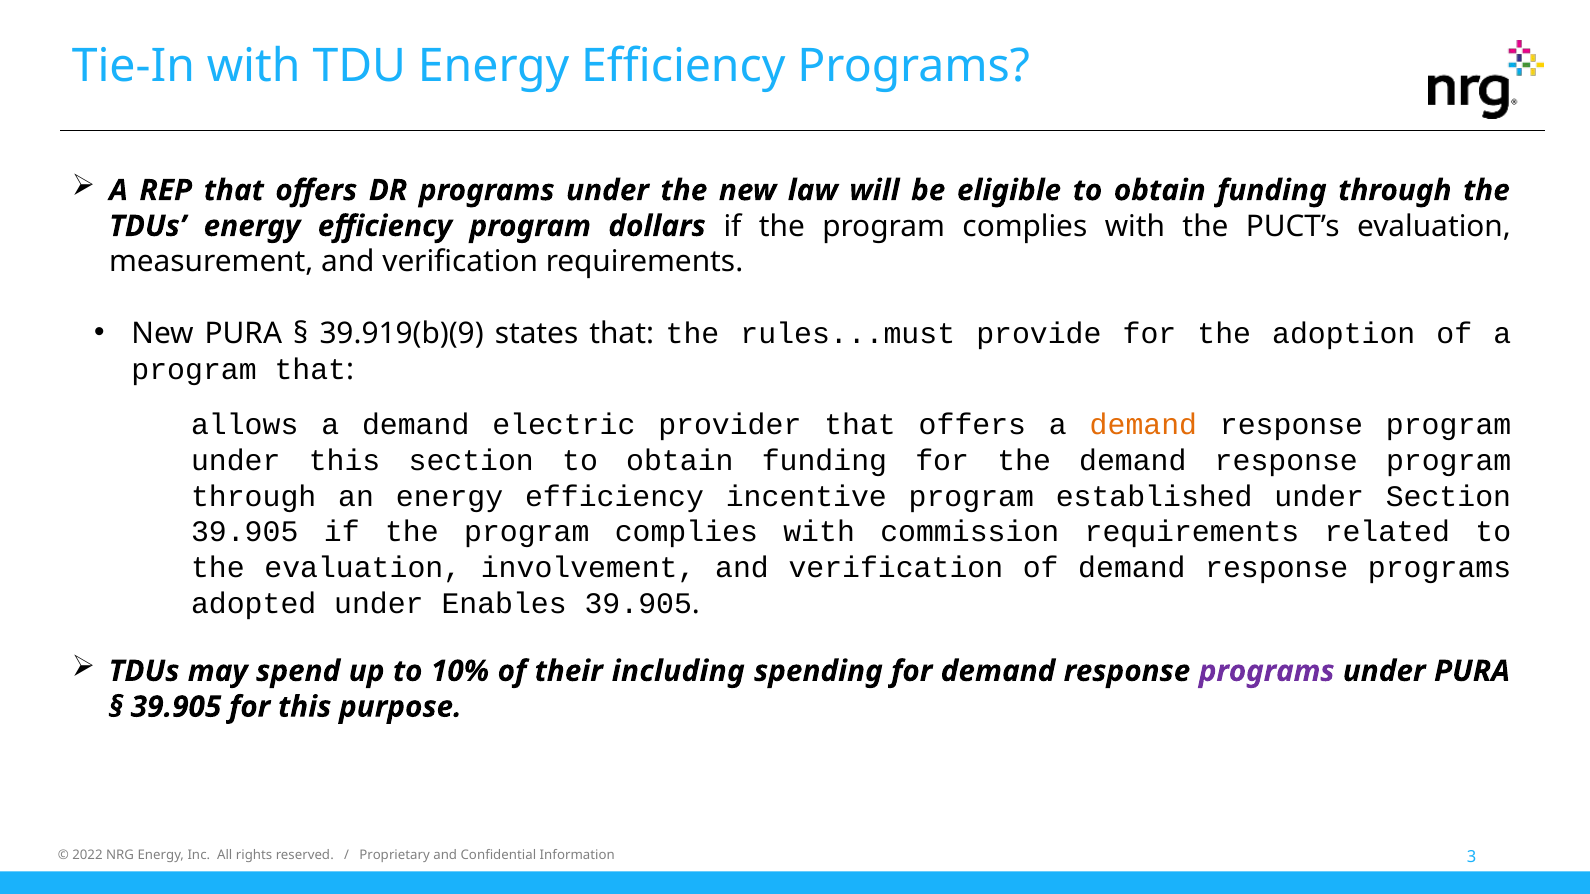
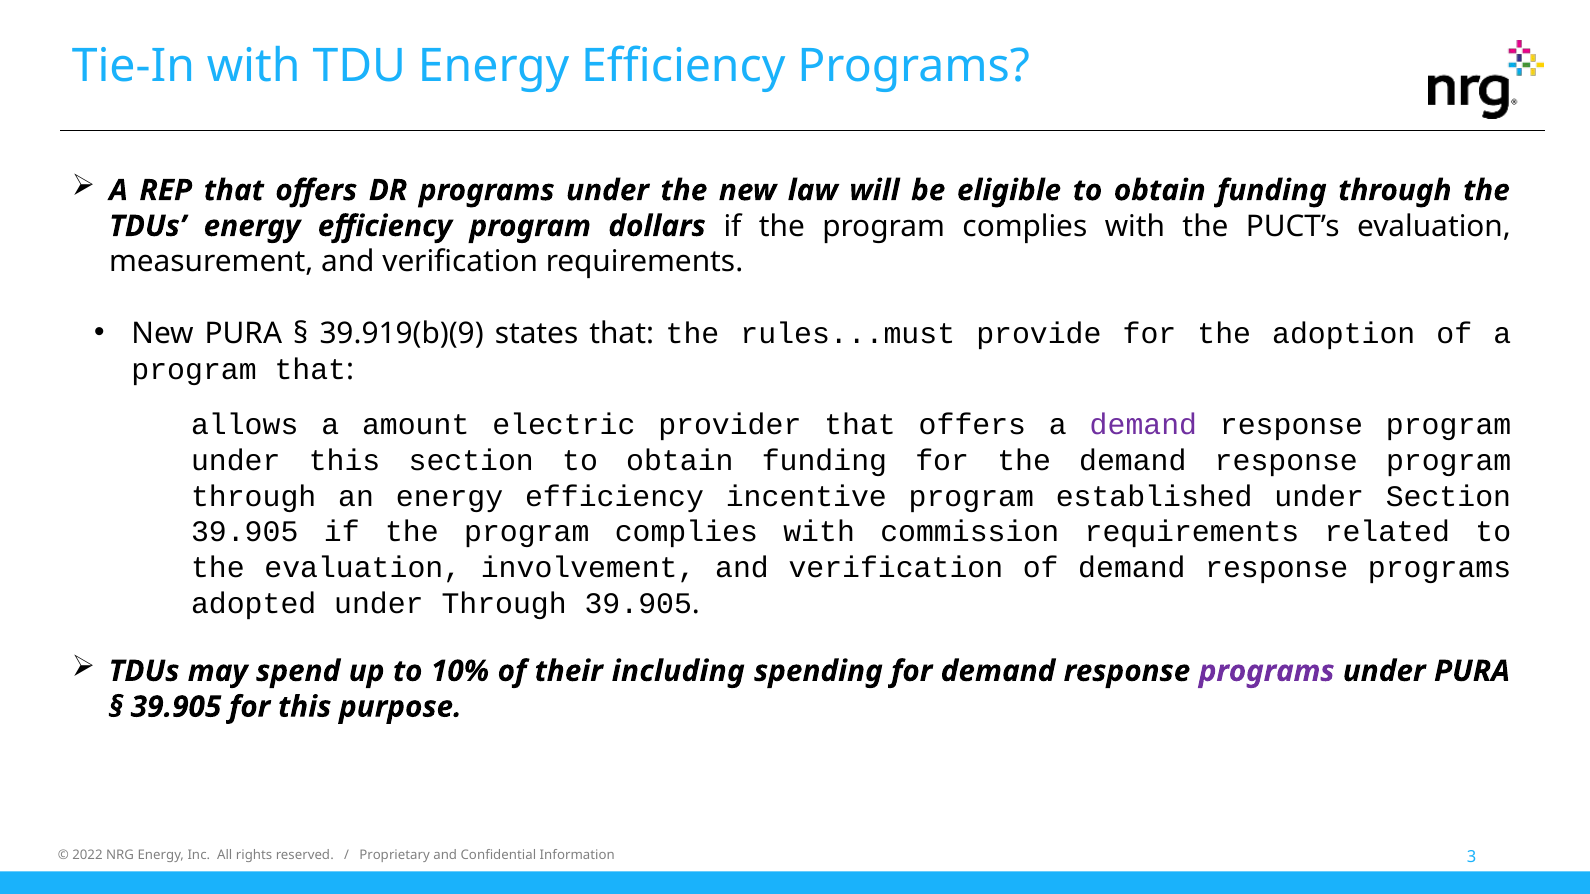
allows a demand: demand -> amount (416, 425)
demand colour: orange -> purple (1143, 425)
under Enables: Enables -> Through (504, 604)
